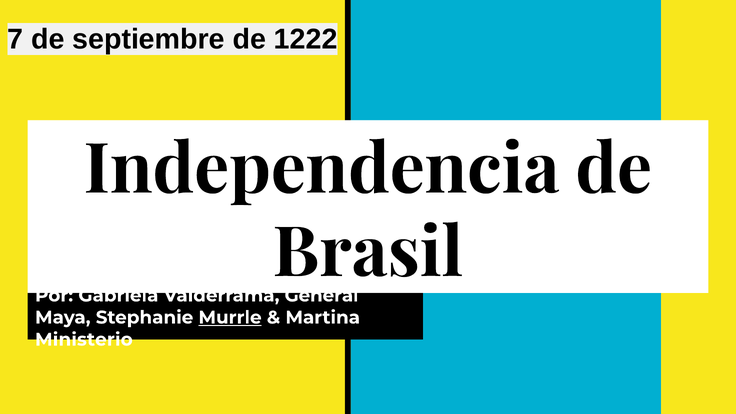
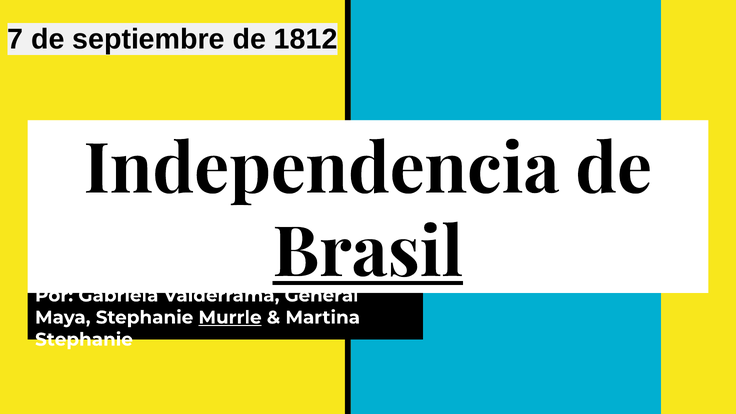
1222: 1222 -> 1812 (306, 39)
Brasil underline: none -> present (368, 253)
Ministerio: Ministerio -> Stephanie (84, 340)
